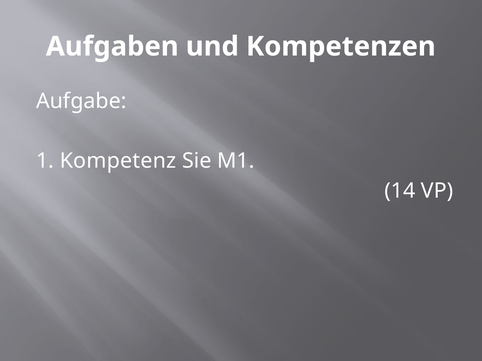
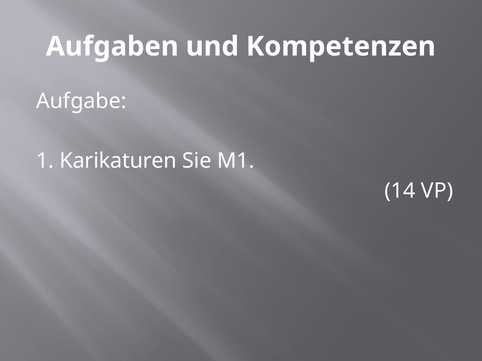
Kompetenz: Kompetenz -> Karikaturen (118, 161)
